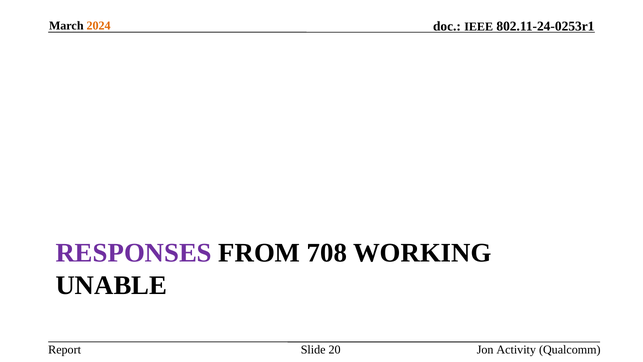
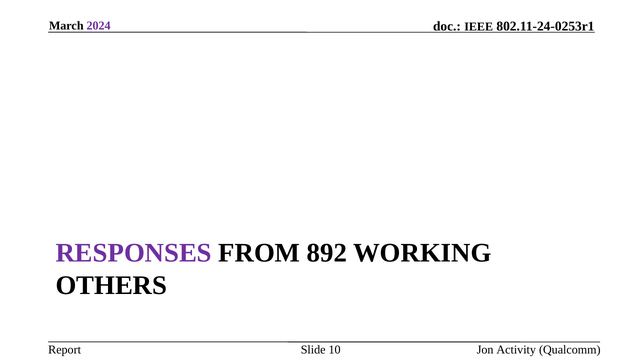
2024 colour: orange -> purple (99, 26)
708: 708 -> 892 (327, 253)
UNABLE: UNABLE -> OTHERS (111, 285)
20: 20 -> 10 (335, 350)
